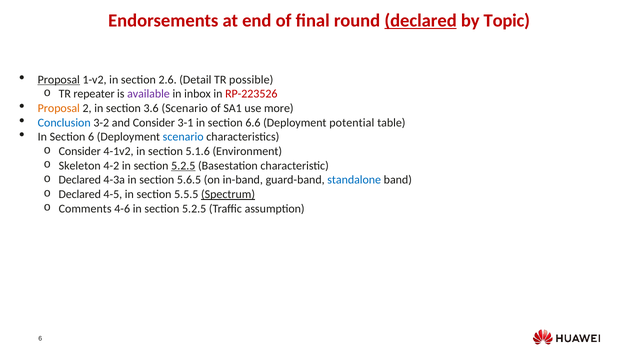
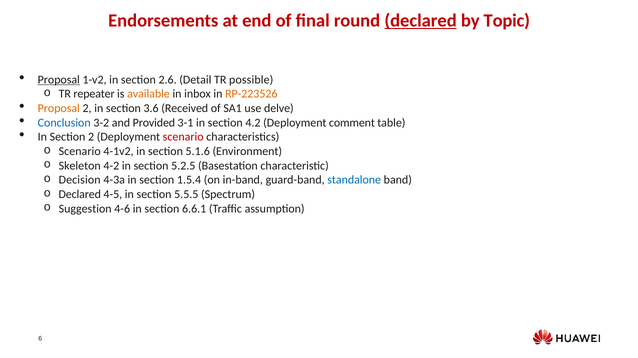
available colour: purple -> orange (148, 94)
RP-223526 colour: red -> orange (251, 94)
3.6 Scenario: Scenario -> Received (185, 109)
more: more -> delve (279, 109)
and Consider: Consider -> Provided (154, 123)
6.6: 6.6 -> 4.2 (253, 123)
potential: potential -> comment (352, 123)
Section 6: 6 -> 2 (91, 137)
scenario colour: blue -> red (183, 137)
Consider: Consider -> Scenario (80, 152)
5.2.5 underline: present -> none (183, 166)
Declared: Declared -> Decision (80, 180)
5.6.5: 5.6.5 -> 1.5.4 (189, 180)
Spectrum underline: present -> none (228, 195)
Comments: Comments -> Suggestion (85, 209)
4-6 in section 5.2.5: 5.2.5 -> 6.6.1 (194, 209)
